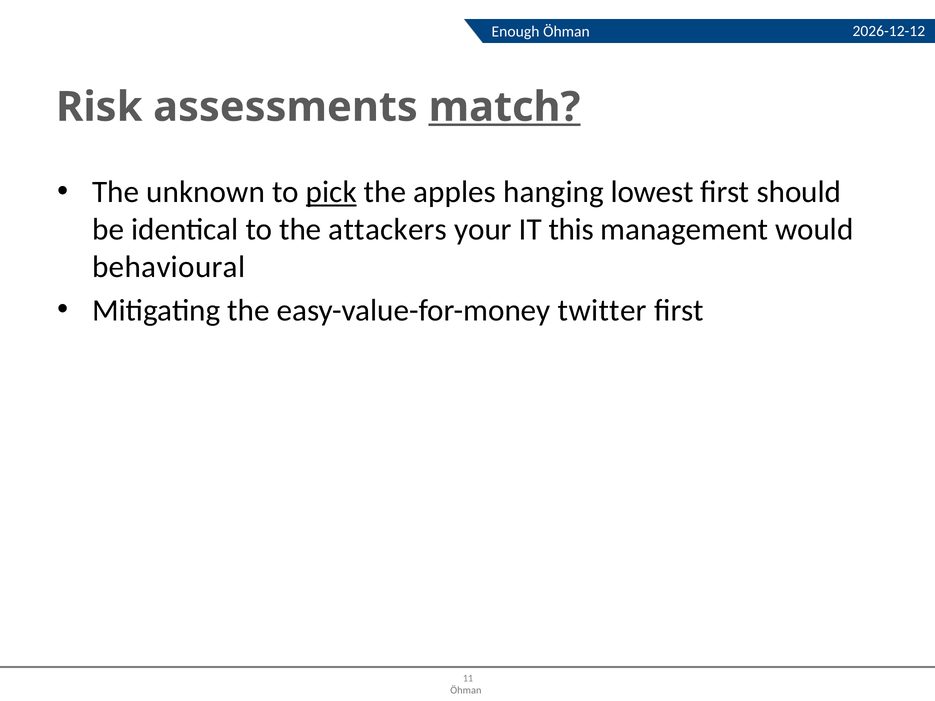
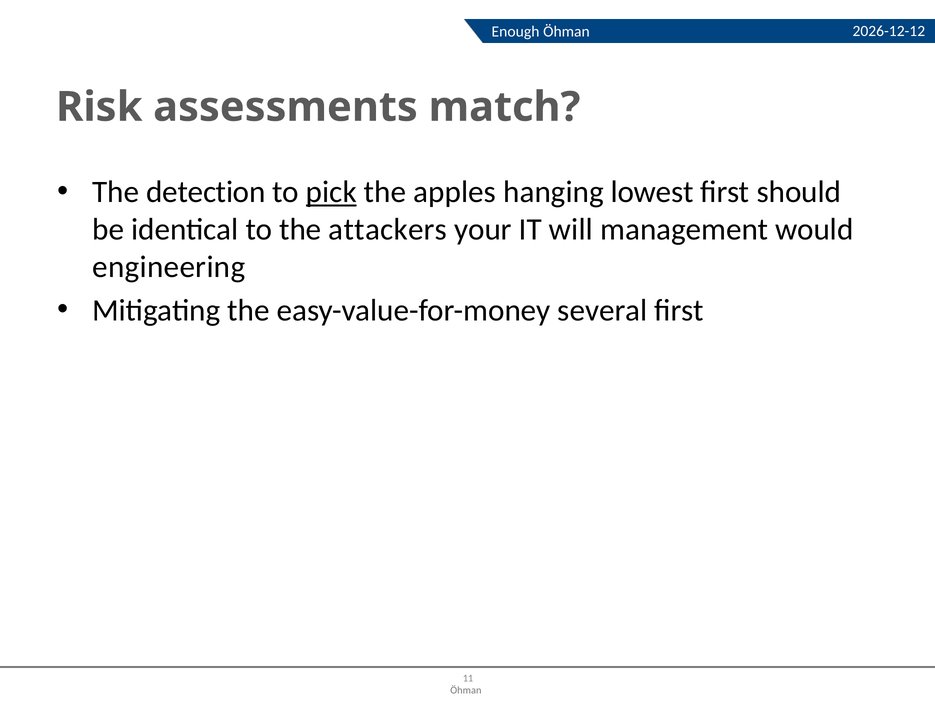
match underline: present -> none (504, 107)
unknown: unknown -> detection (206, 192)
this: this -> will (571, 229)
behavioural: behavioural -> engineering (169, 267)
twitter: twitter -> several (602, 311)
